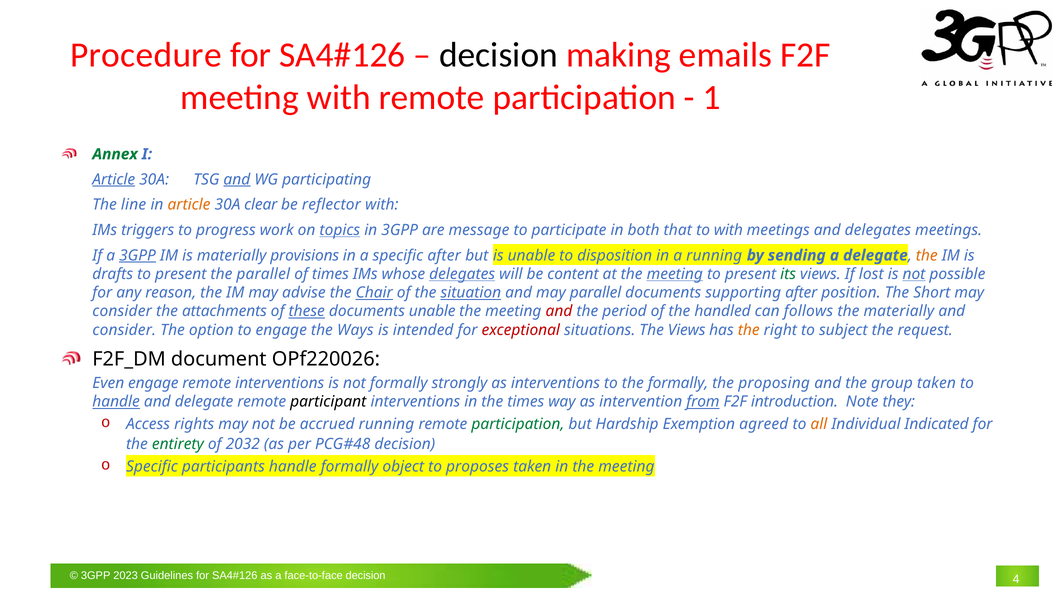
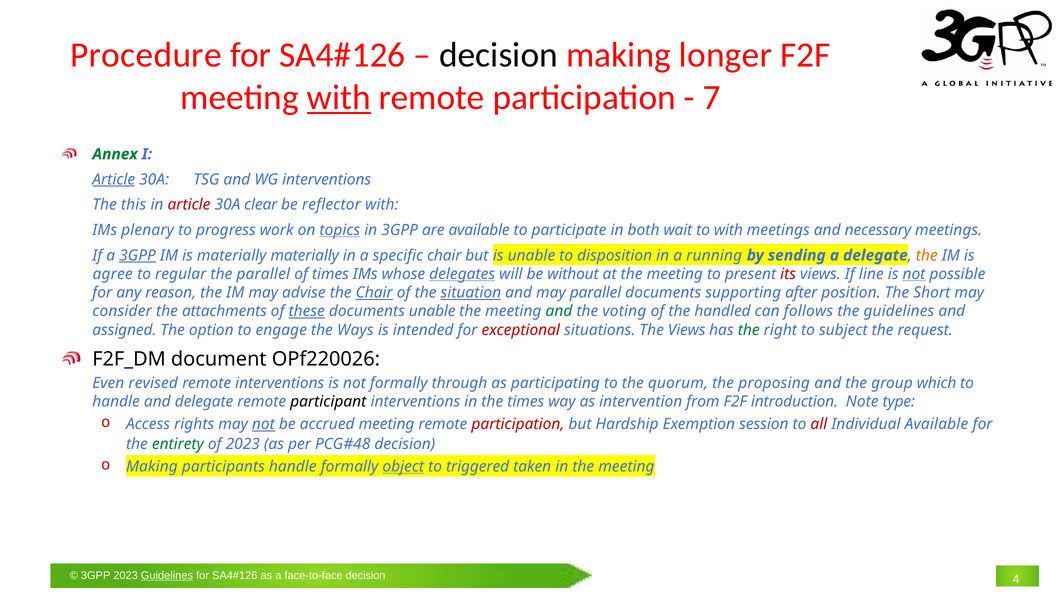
emails: emails -> longer (725, 55)
with underline: none -> present (339, 98)
1: 1 -> 7 (712, 98)
and underline: present -> none (237, 179)
WG participating: participating -> interventions (327, 179)
line: line -> this (134, 205)
article colour: orange -> red (189, 205)
triggers: triggers -> plenary (148, 230)
are message: message -> available (479, 230)
that: that -> wait (678, 230)
and delegates: delegates -> necessary (878, 230)
materially provisions: provisions -> materially (305, 255)
specific after: after -> chair (444, 255)
drafts: drafts -> agree (113, 274)
present: present -> regular (181, 274)
content: content -> without (573, 274)
meeting underline: present -> none (675, 274)
its colour: green -> red (788, 274)
lost: lost -> line (871, 274)
and colour: red -> green (559, 311)
period: period -> voting (624, 311)
the materially: materially -> guidelines (899, 311)
consider: consider -> assigned (124, 330)
the colour: orange -> green (749, 330)
Even engage: engage -> revised (153, 383)
strongly: strongly -> through (459, 383)
as interventions: interventions -> participating (555, 383)
the formally: formally -> quorum (678, 383)
group taken: taken -> which (937, 383)
handle underline: present -> none (116, 401)
from underline: present -> none (703, 401)
they: they -> type (899, 401)
not underline: none -> present (263, 424)
accrued running: running -> meeting (387, 424)
participation colour: green -> red (518, 424)
agreed: agreed -> session (764, 424)
all colour: orange -> red (819, 424)
Individual Indicated: Indicated -> Available (936, 424)
of 2032: 2032 -> 2023 (243, 444)
Specific: Specific -> Making (152, 466)
object underline: none -> present (403, 466)
proposes: proposes -> triggered (478, 466)
Guidelines underline: none -> present (167, 575)
